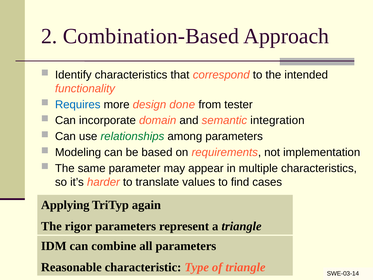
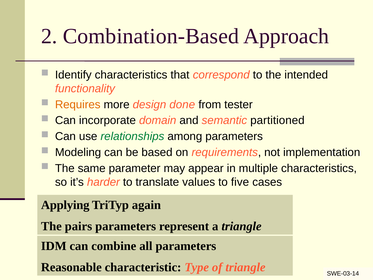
Requires colour: blue -> orange (78, 104)
integration: integration -> partitioned (277, 120)
find: find -> five (240, 182)
rigor: rigor -> pairs (78, 226)
